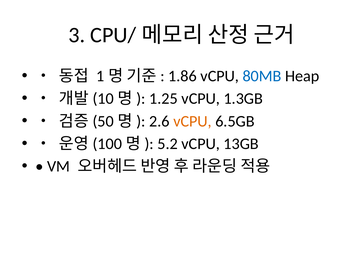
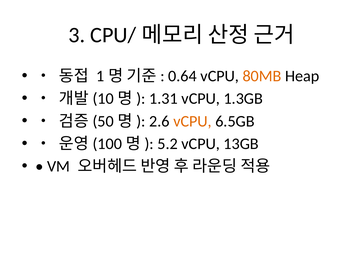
1.86: 1.86 -> 0.64 (183, 76)
80MB colour: blue -> orange (262, 76)
1.25: 1.25 -> 1.31 (163, 99)
